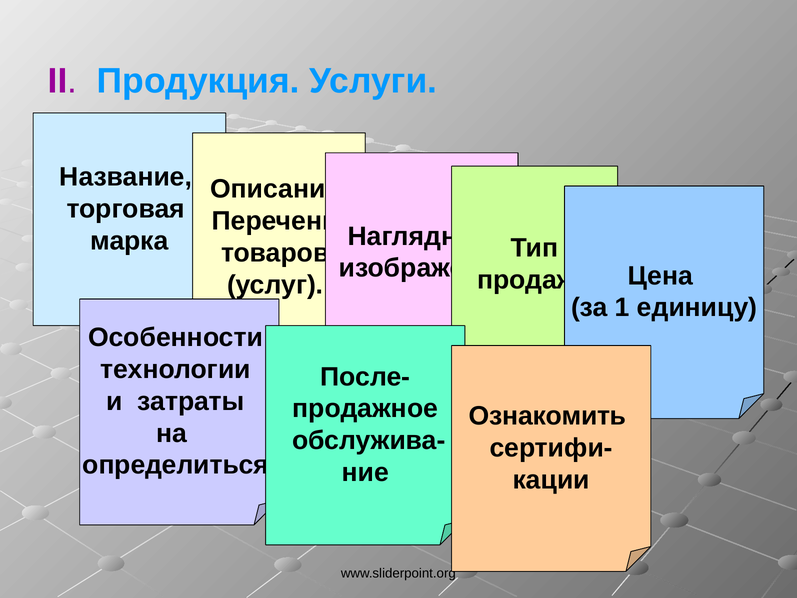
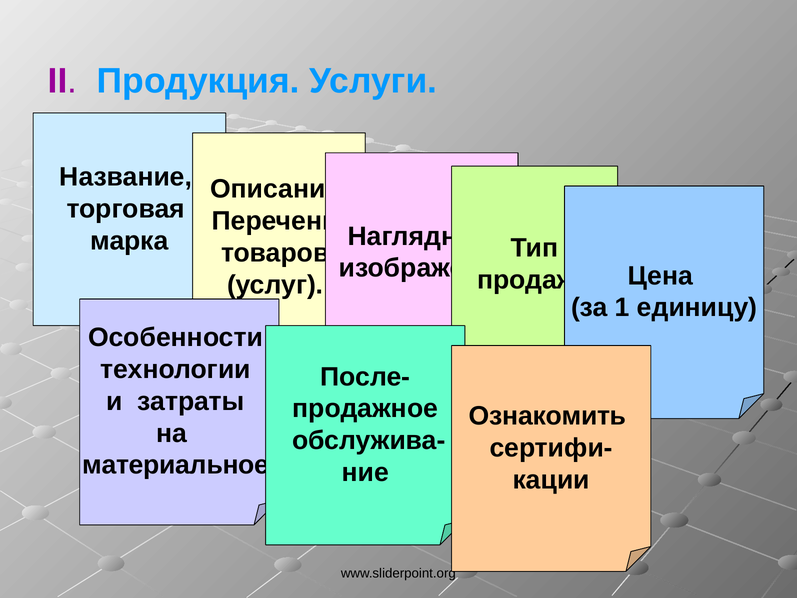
определиться: определиться -> материальное (176, 465)
